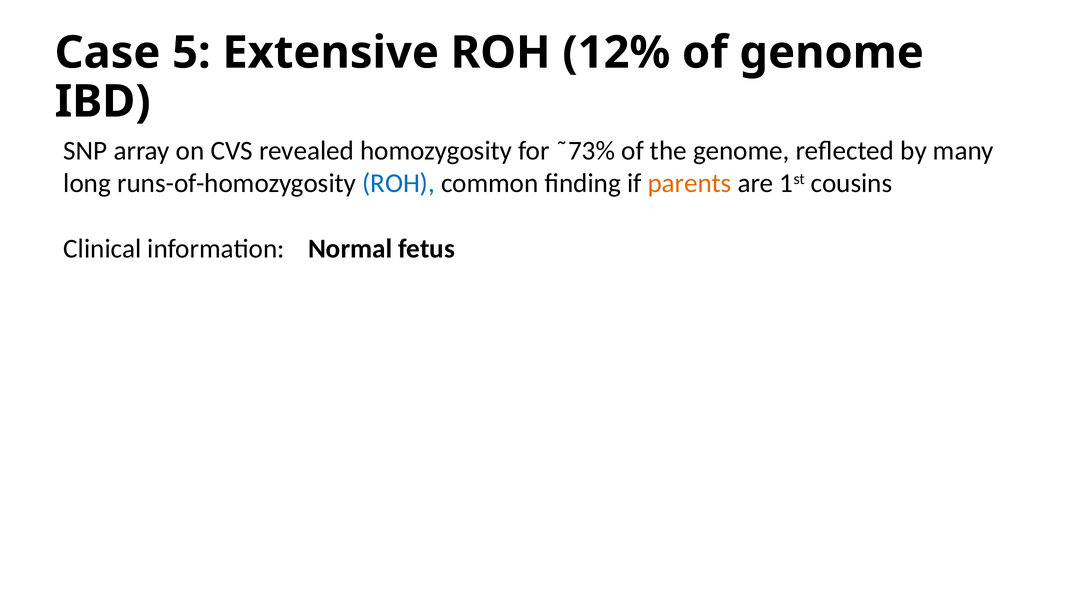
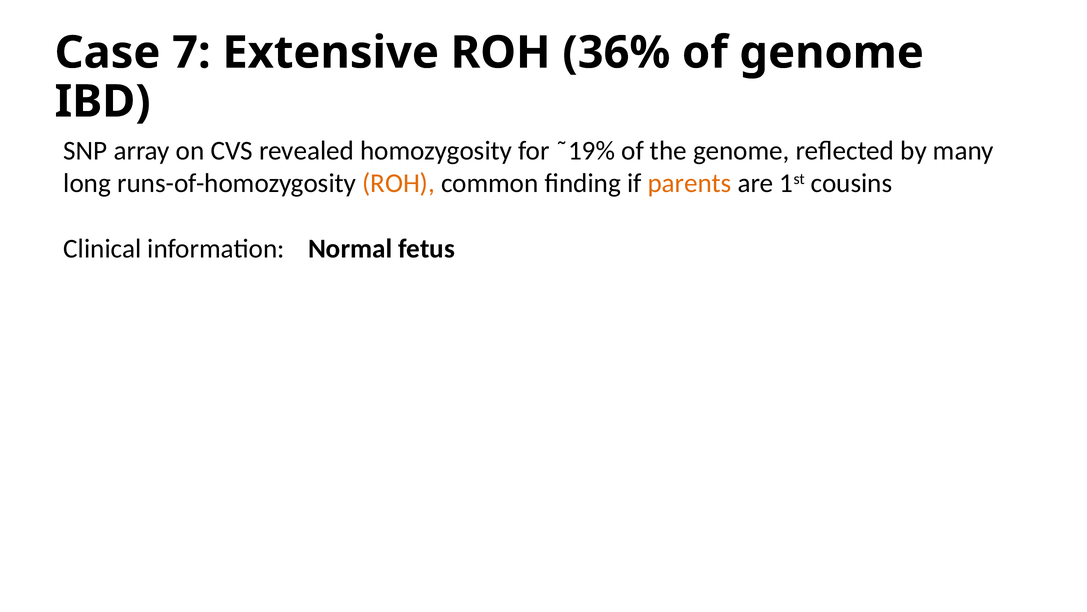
5: 5 -> 7 (191, 53)
12%: 12% -> 36% (616, 53)
˜73%: ˜73% -> ˜19% (585, 151)
ROH colour: blue -> orange (399, 183)
